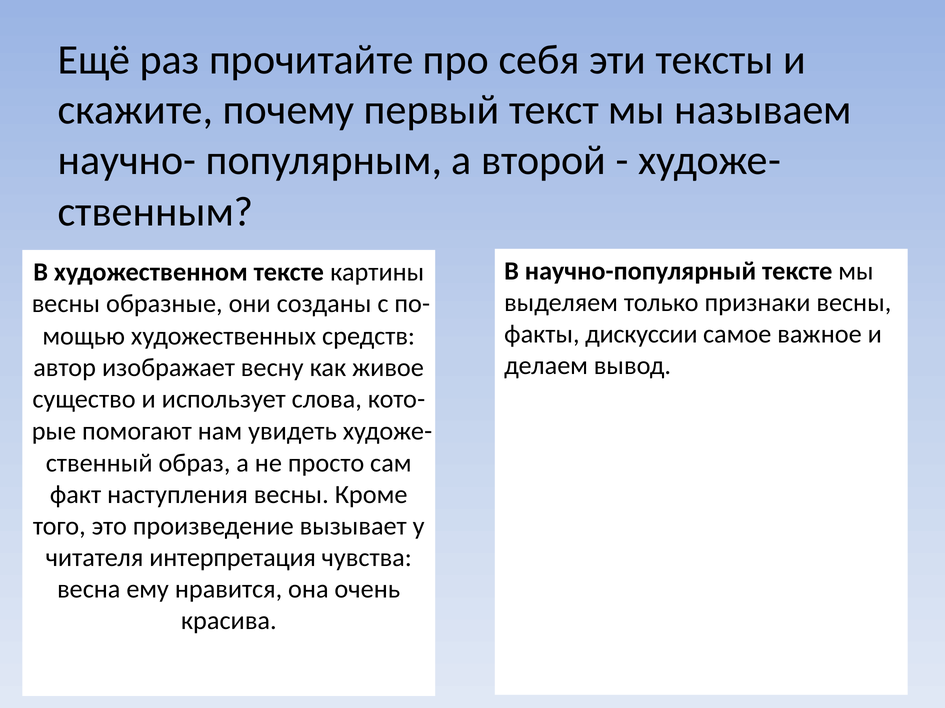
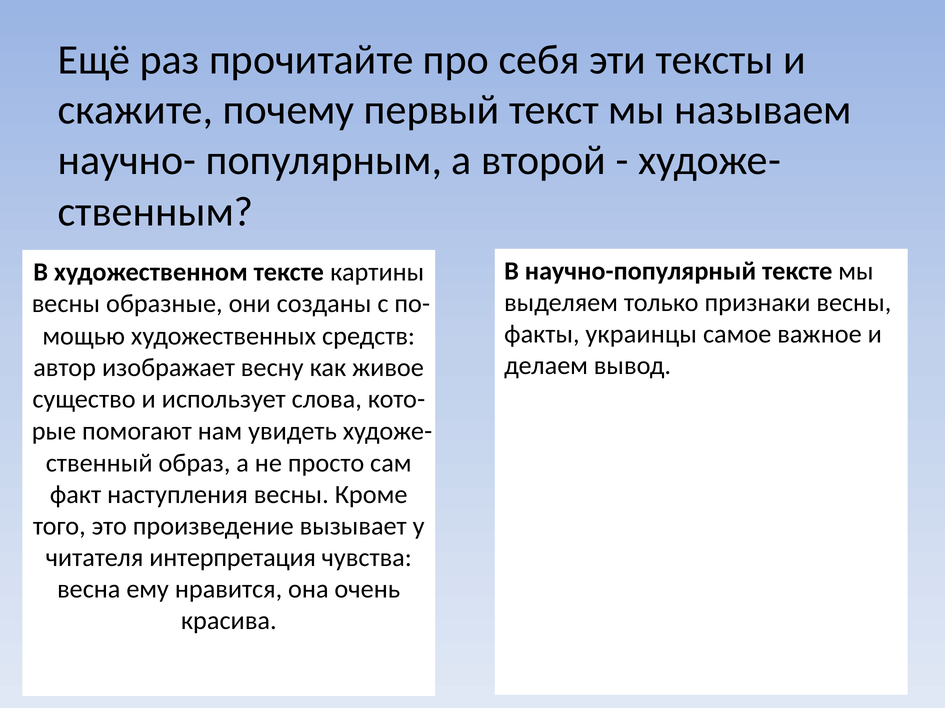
дискуссии: дискуссии -> украинцы (641, 335)
